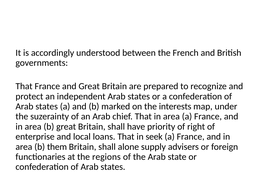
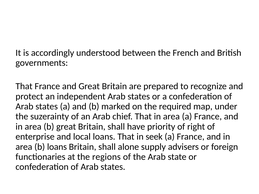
interests: interests -> required (175, 107)
b them: them -> loans (57, 147)
